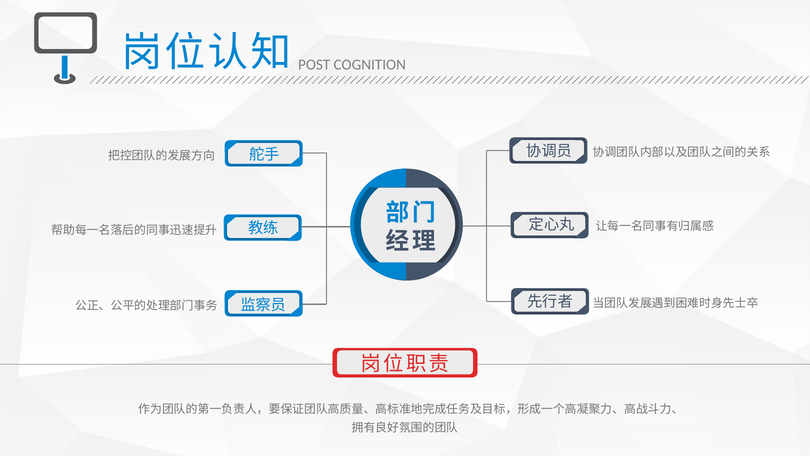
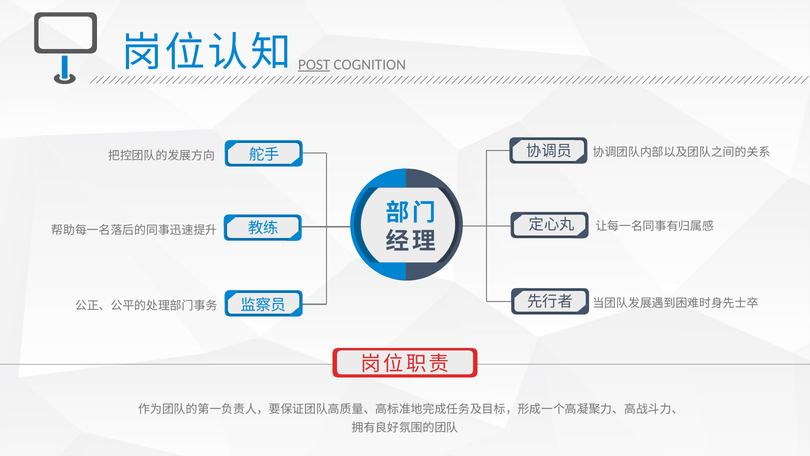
POST underline: none -> present (314, 65)
